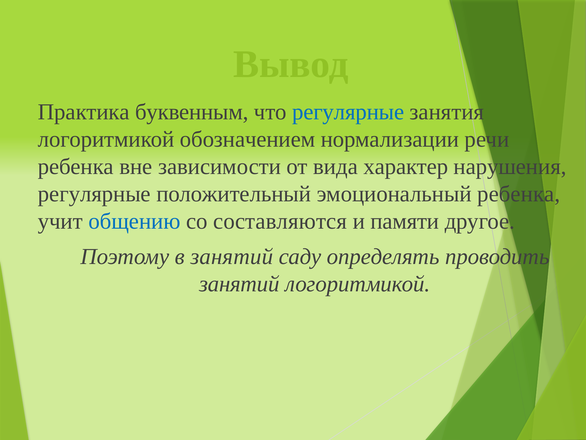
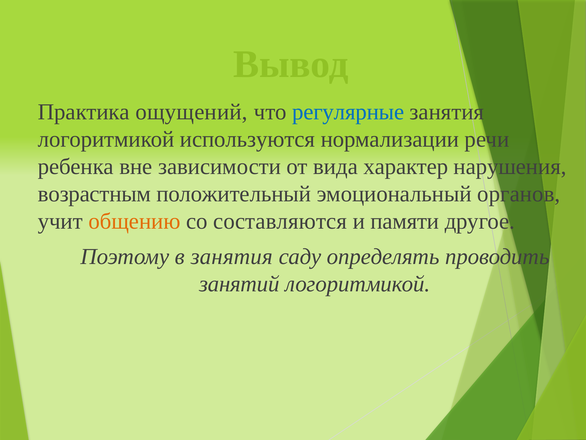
буквенным: буквенным -> ощущений (192, 112)
обозначением: обозначением -> используются (247, 139)
регулярные: регулярные -> возрастным (94, 194)
эмоциональный ребенка: ребенка -> органов (519, 194)
общению colour: blue -> orange (134, 221)
в занятий: занятий -> занятия (232, 256)
